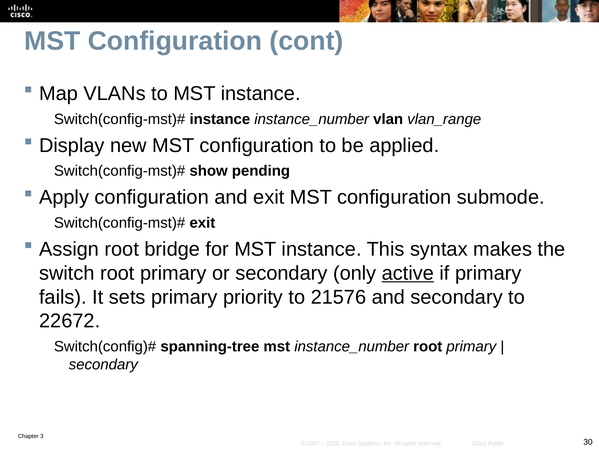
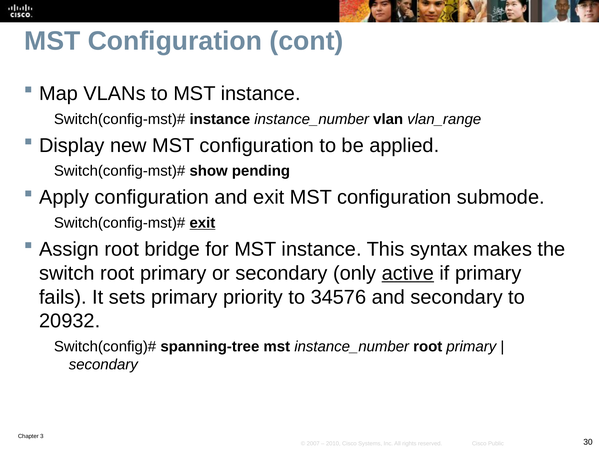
exit underline: none -> present (202, 223)
21576: 21576 -> 34576 (338, 297)
22672: 22672 -> 20932 (70, 321)
